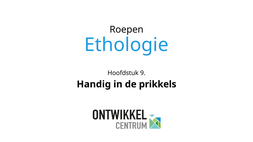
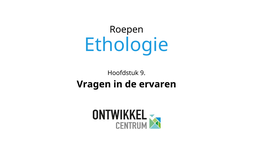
Handig: Handig -> Vragen (94, 84)
prikkels: prikkels -> ervaren (158, 84)
